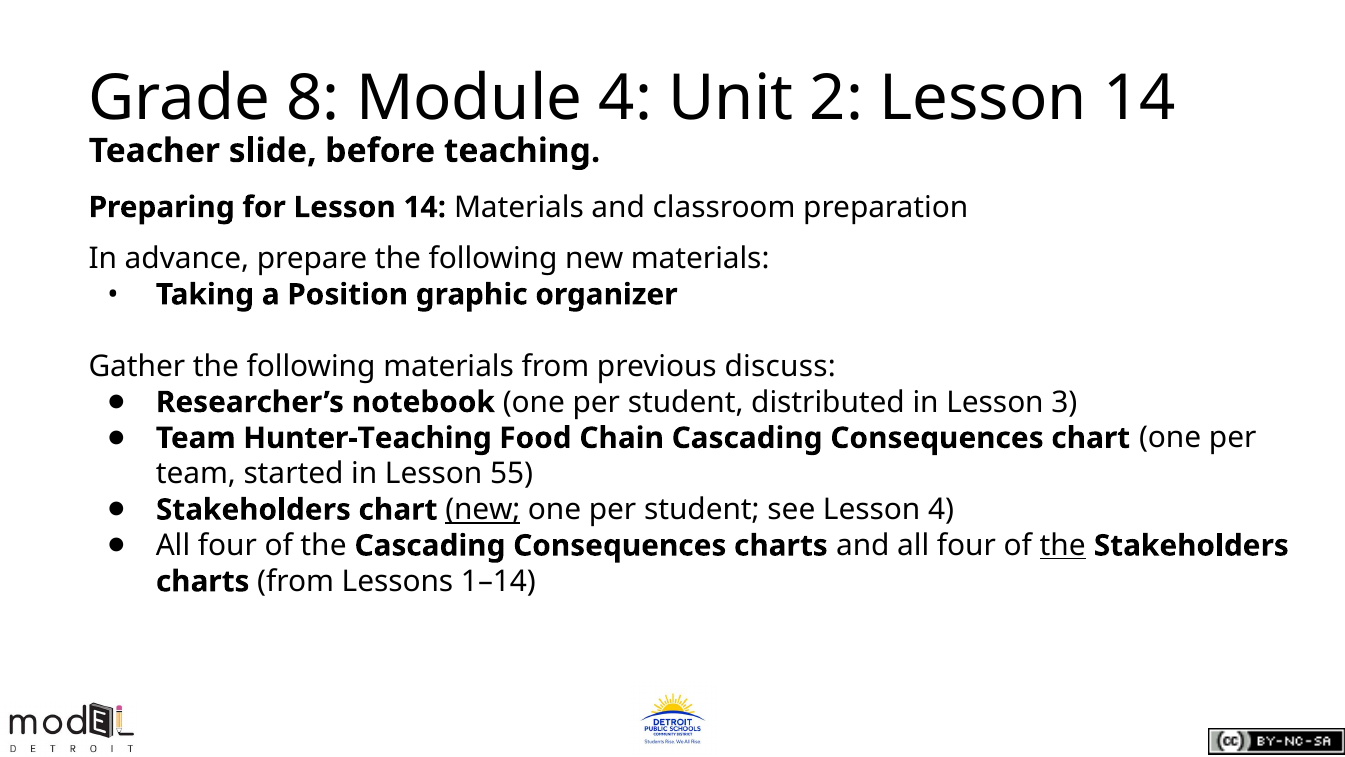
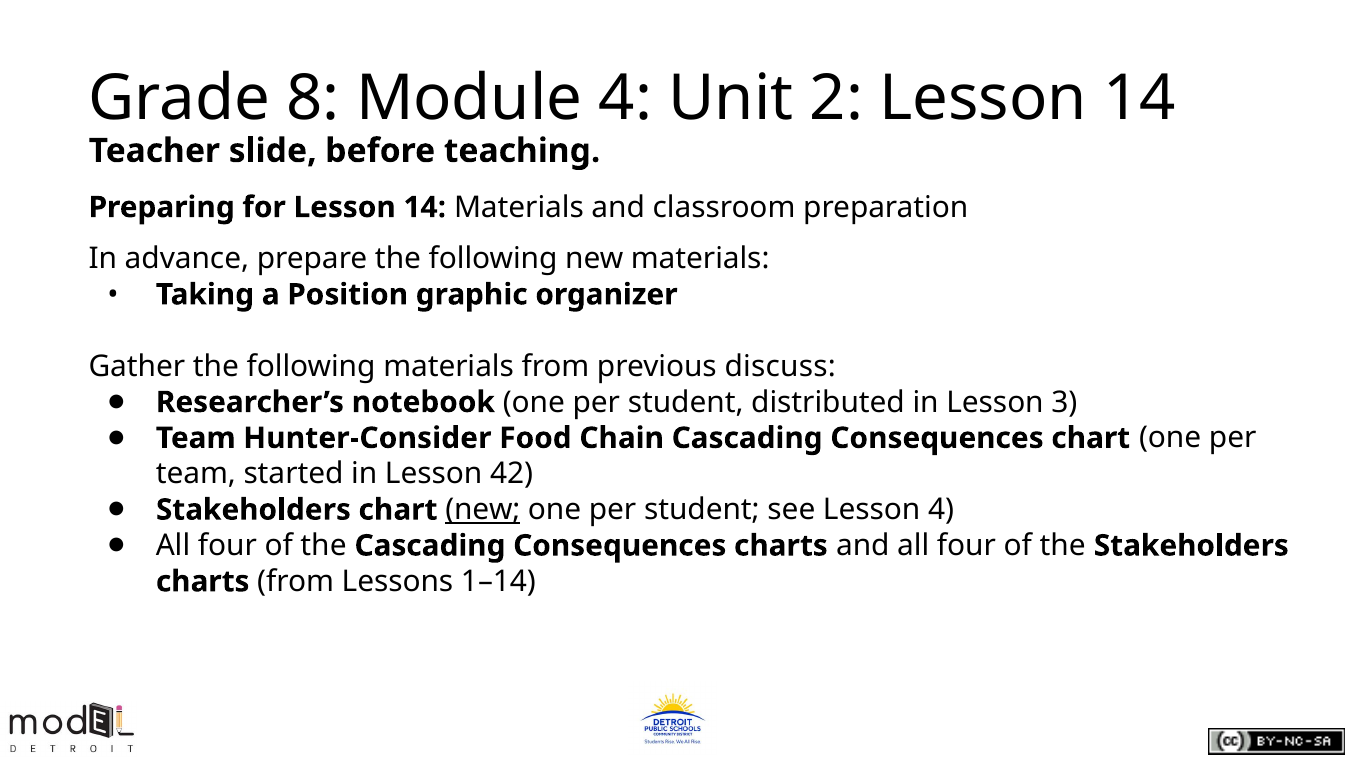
Hunter-Teaching: Hunter-Teaching -> Hunter-Consider (367, 438)
55: 55 -> 42 (512, 474)
the underline: present -> none (1063, 545)
